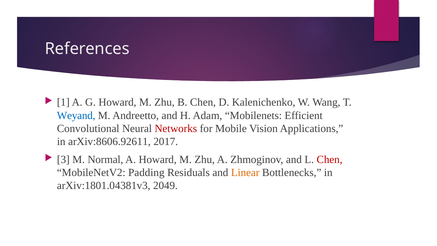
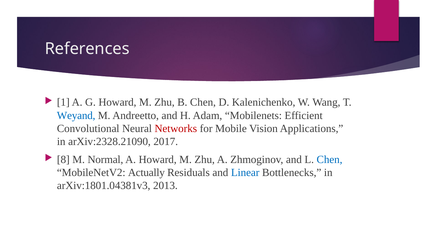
arXiv:8606.92611: arXiv:8606.92611 -> arXiv:2328.21090 (109, 142)
3: 3 -> 8 (63, 159)
Chen colour: red -> blue (330, 159)
Padding: Padding -> Actually (146, 172)
Linear colour: orange -> blue (245, 172)
2049: 2049 -> 2013 (165, 185)
